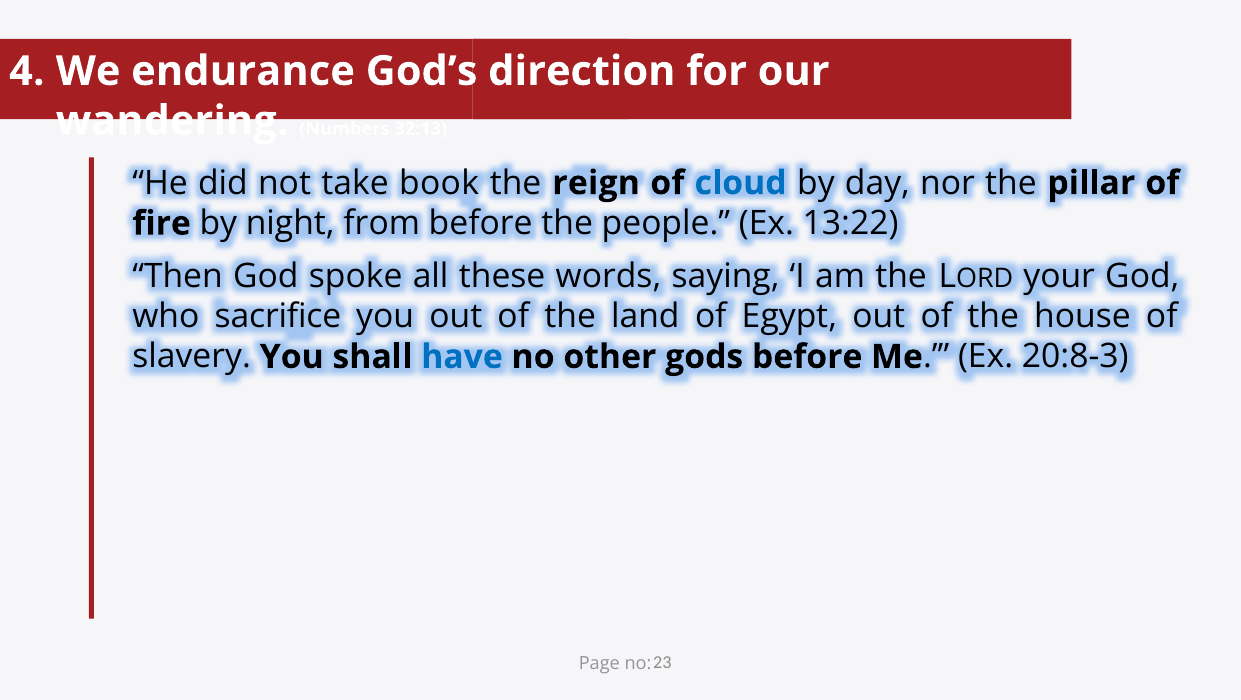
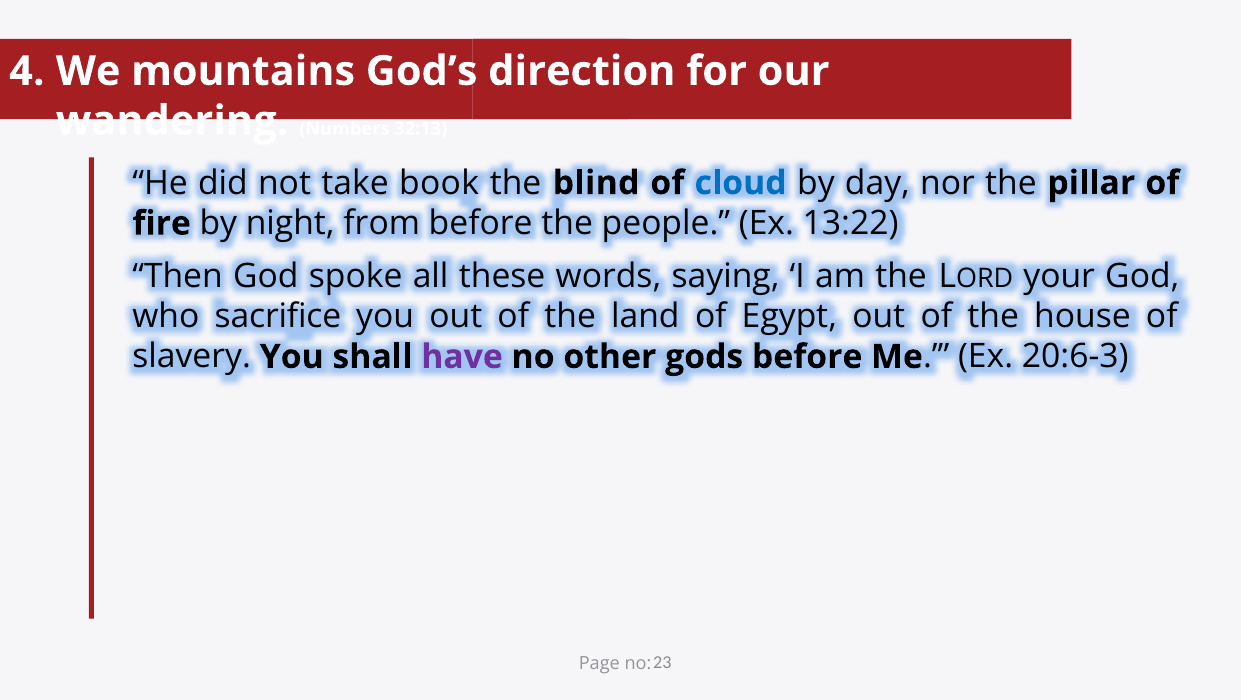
endurance: endurance -> mountains (243, 71)
reign: reign -> blind (596, 183)
have colour: blue -> purple (462, 357)
20:8-3: 20:8-3 -> 20:6-3 (1075, 357)
